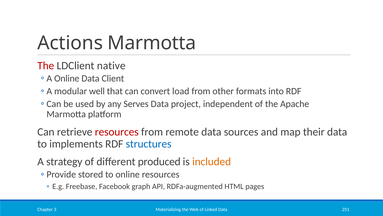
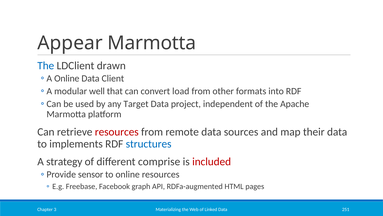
Actions: Actions -> Appear (70, 43)
The colour: red -> blue (46, 65)
native: native -> drawn (111, 65)
Serves: Serves -> Target (136, 104)
produced: produced -> comprise (159, 161)
included colour: orange -> red (212, 161)
stored: stored -> sensor (91, 174)
